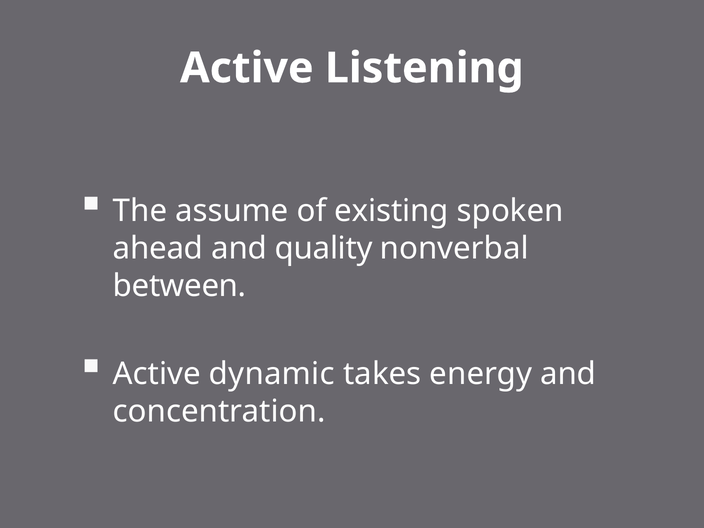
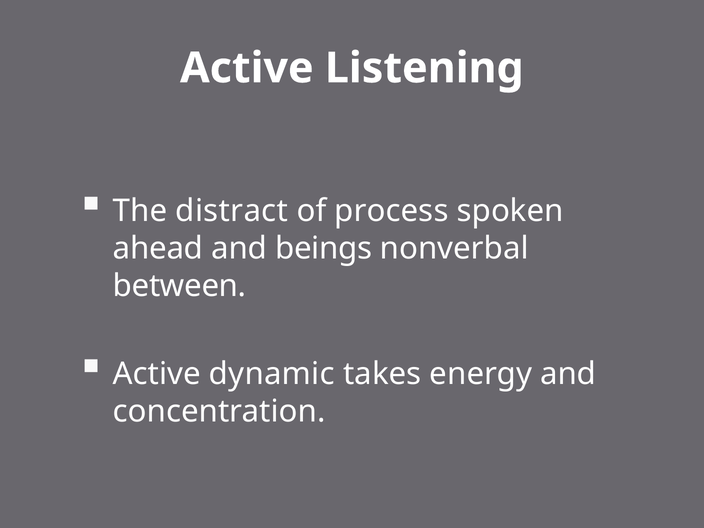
assume: assume -> distract (232, 211)
existing: existing -> process (391, 211)
quality: quality -> beings (324, 248)
